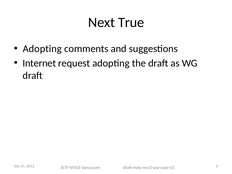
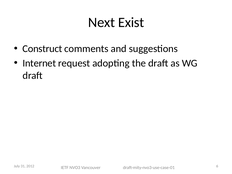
True: True -> Exist (131, 22)
Adopting: Adopting -> Construct (42, 49)
